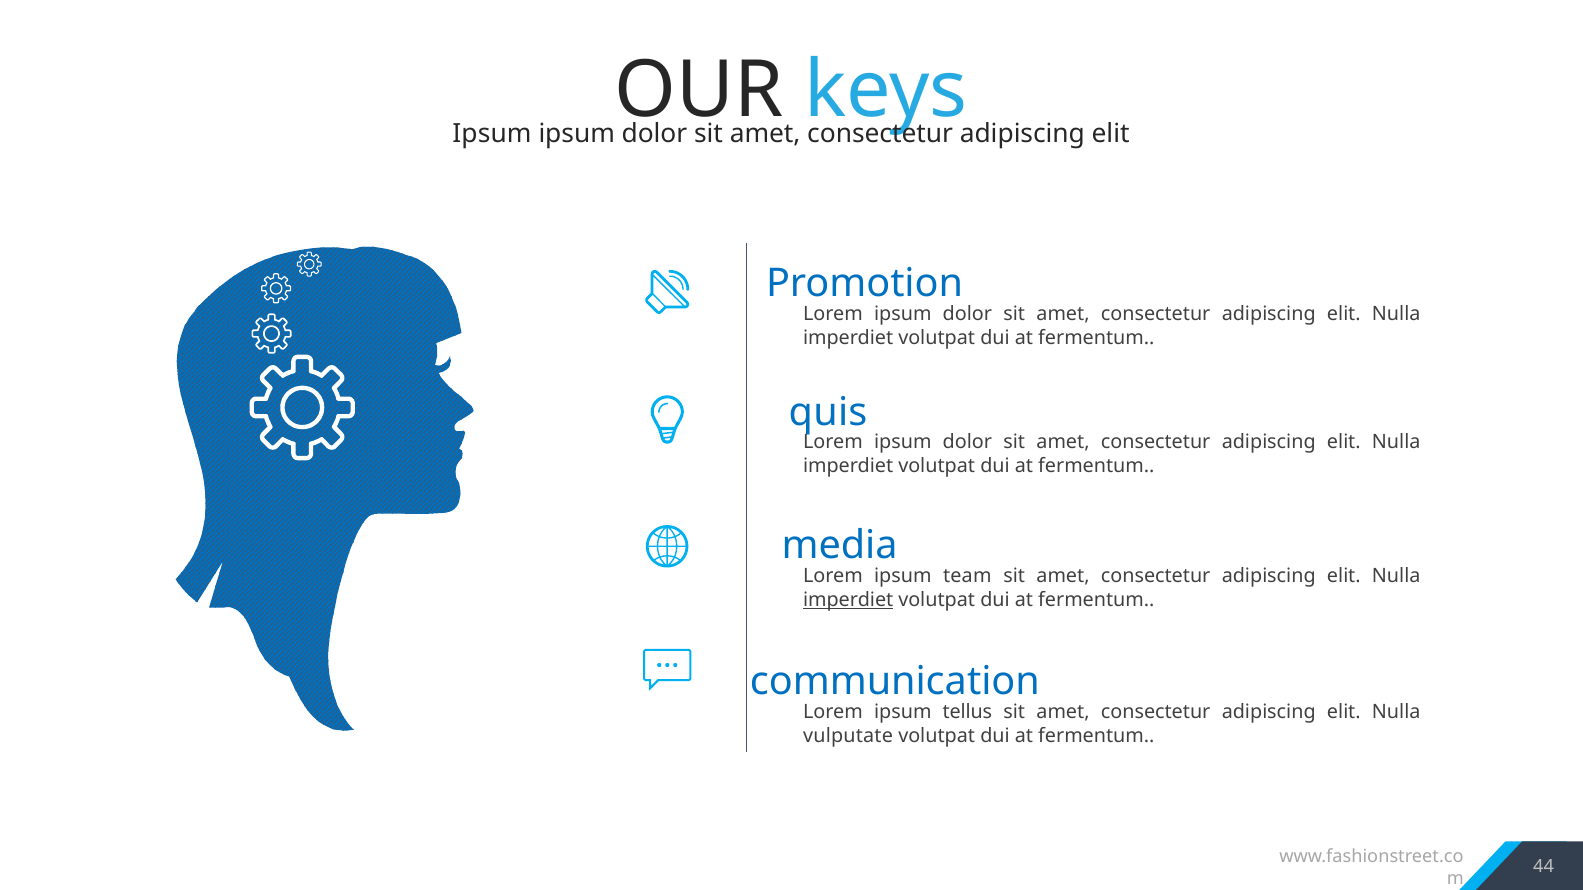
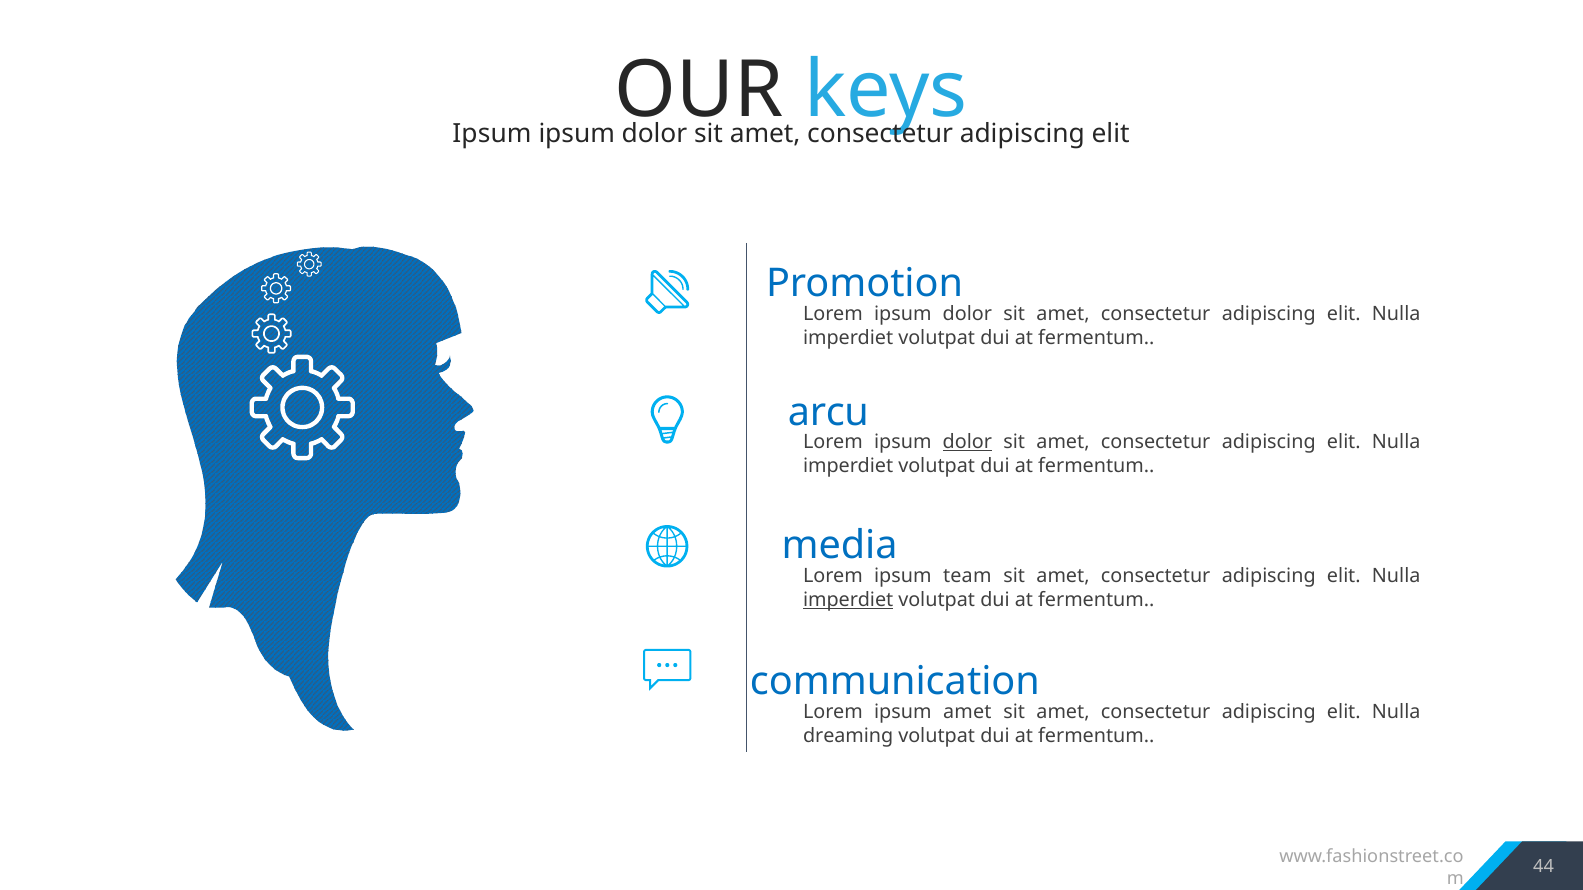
quis: quis -> arcu (828, 412)
dolor underline: none -> present (967, 443)
ipsum tellus: tellus -> amet (967, 712)
vulputate: vulputate -> dreaming (848, 736)
